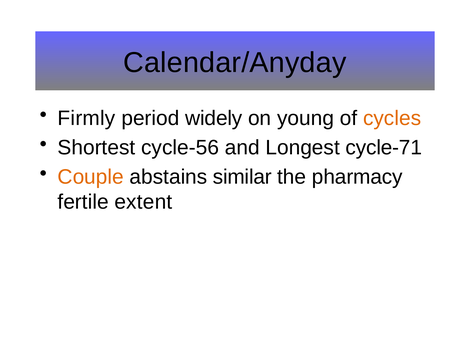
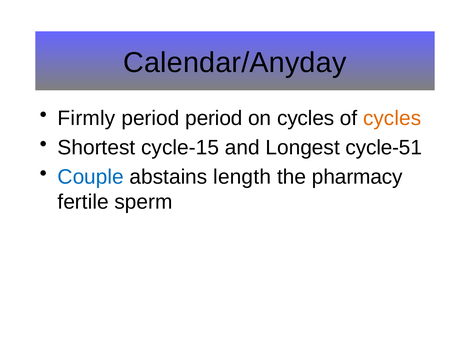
period widely: widely -> period (214, 118)
on young: young -> cycles (306, 118)
cycle-56: cycle-56 -> cycle-15 (180, 147)
cycle-71: cycle-71 -> cycle-51 (384, 147)
Couple colour: orange -> blue (91, 177)
similar: similar -> length (242, 177)
extent: extent -> sperm (143, 202)
